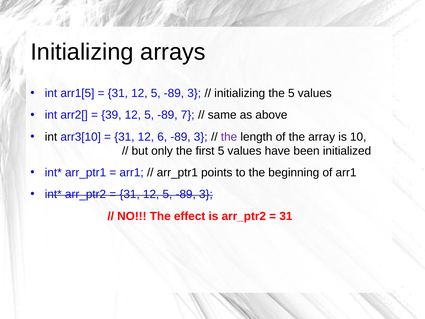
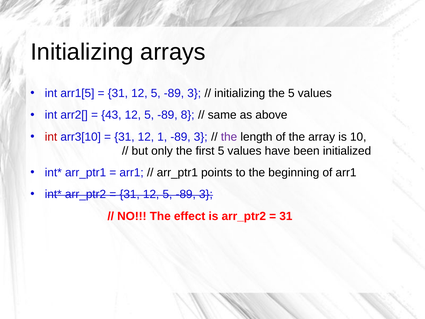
39: 39 -> 43 (111, 115)
7: 7 -> 8 (188, 115)
int colour: black -> red (51, 137)
6: 6 -> 1 (162, 137)
